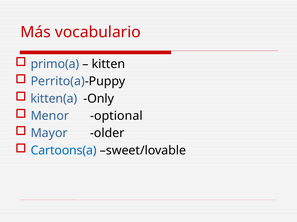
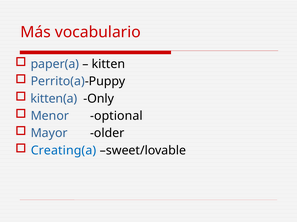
primo(a: primo(a -> paper(a (55, 64)
Cartoons(a: Cartoons(a -> Creating(a (64, 151)
